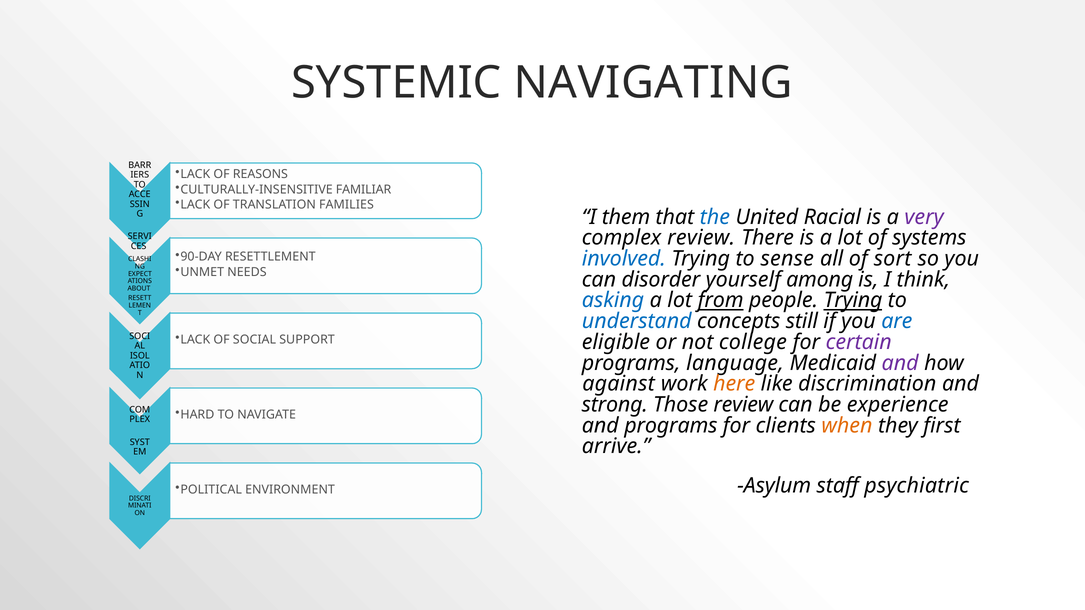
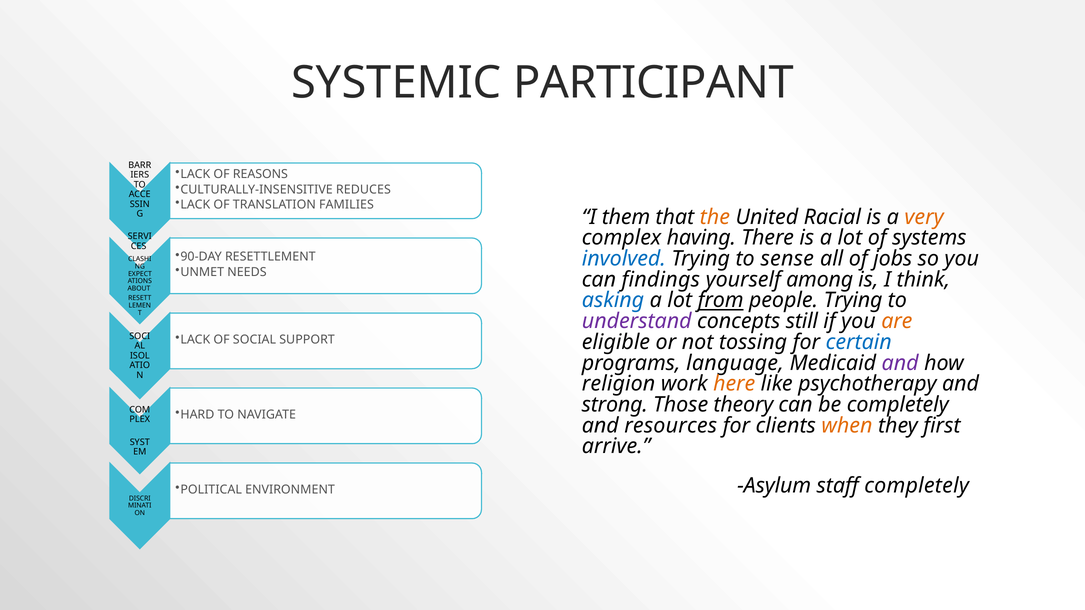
NAVIGATING: NAVIGATING -> PARTICIPANT (654, 83)
FAMILIAR: FAMILIAR -> REDUCES (363, 190)
the colour: blue -> orange (715, 217)
very colour: purple -> orange (924, 217)
complex review: review -> having (701, 238)
sort: sort -> jobs (893, 259)
disorder: disorder -> findings (661, 280)
Trying underline: present -> none (853, 301)
understand colour: blue -> purple (637, 321)
are colour: blue -> orange (897, 321)
college: college -> tossing (753, 342)
certain colour: purple -> blue (859, 342)
against: against -> religion (619, 384)
discrimination: discrimination -> psychotherapy (867, 384)
Those review: review -> theory (743, 405)
be experience: experience -> completely (898, 405)
and programs: programs -> resources (671, 426)
staff psychiatric: psychiatric -> completely (917, 486)
